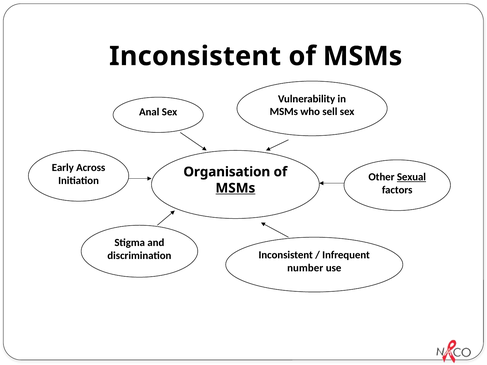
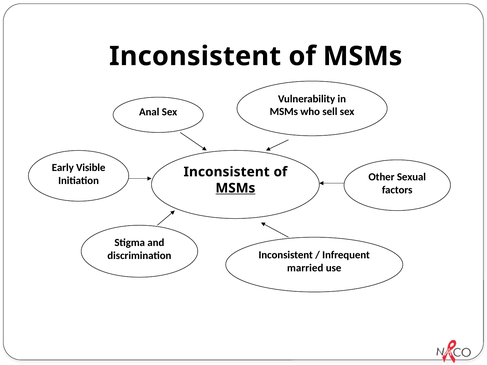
Across: Across -> Visible (91, 168)
Organisation: Organisation -> Inconsistent (227, 172)
Sexual underline: present -> none (411, 177)
number: number -> married (305, 268)
